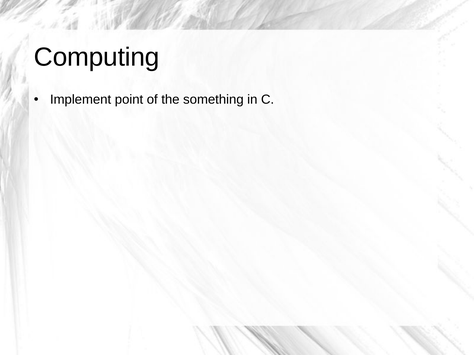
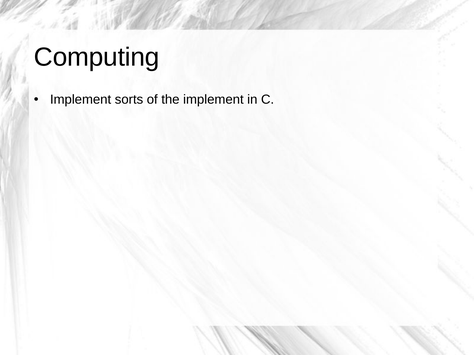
point: point -> sorts (129, 100)
the something: something -> implement (213, 100)
